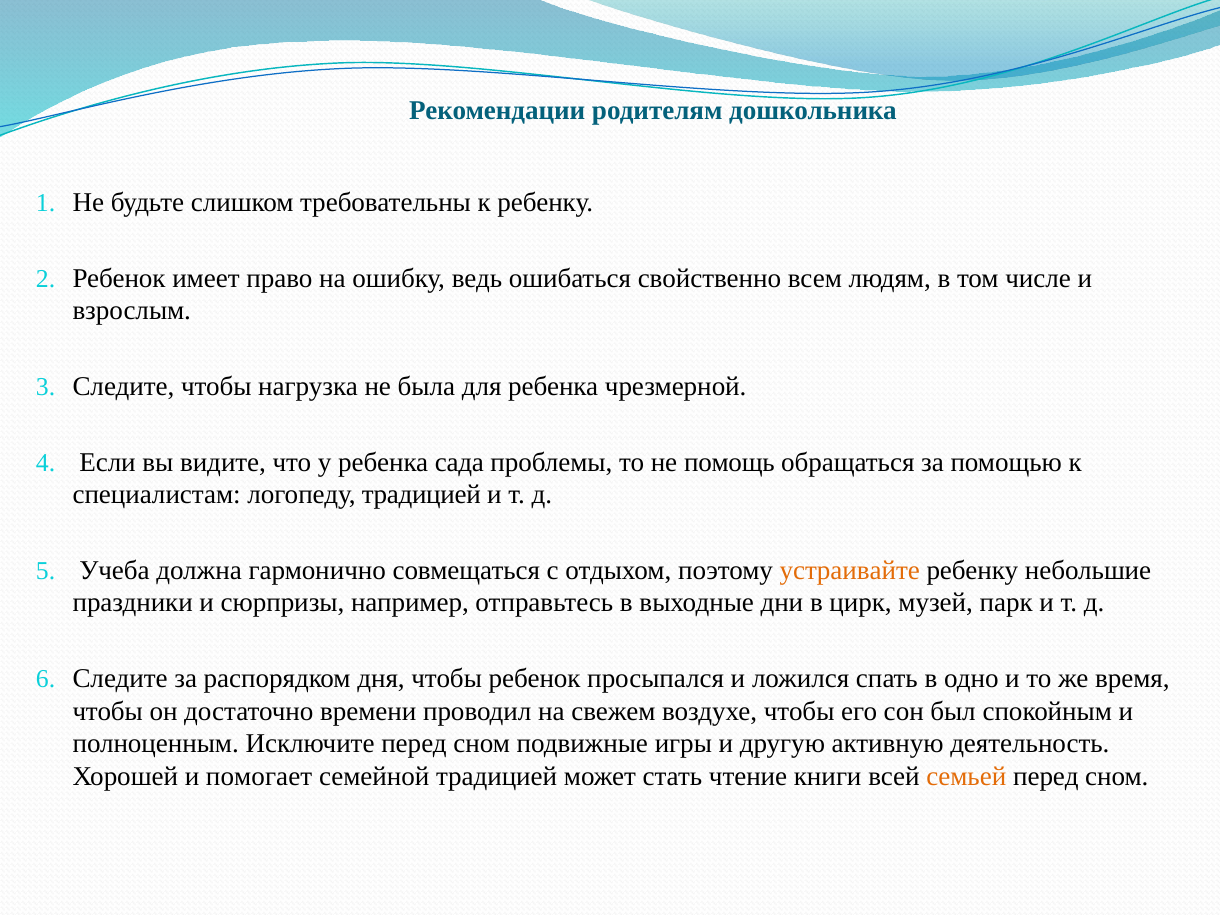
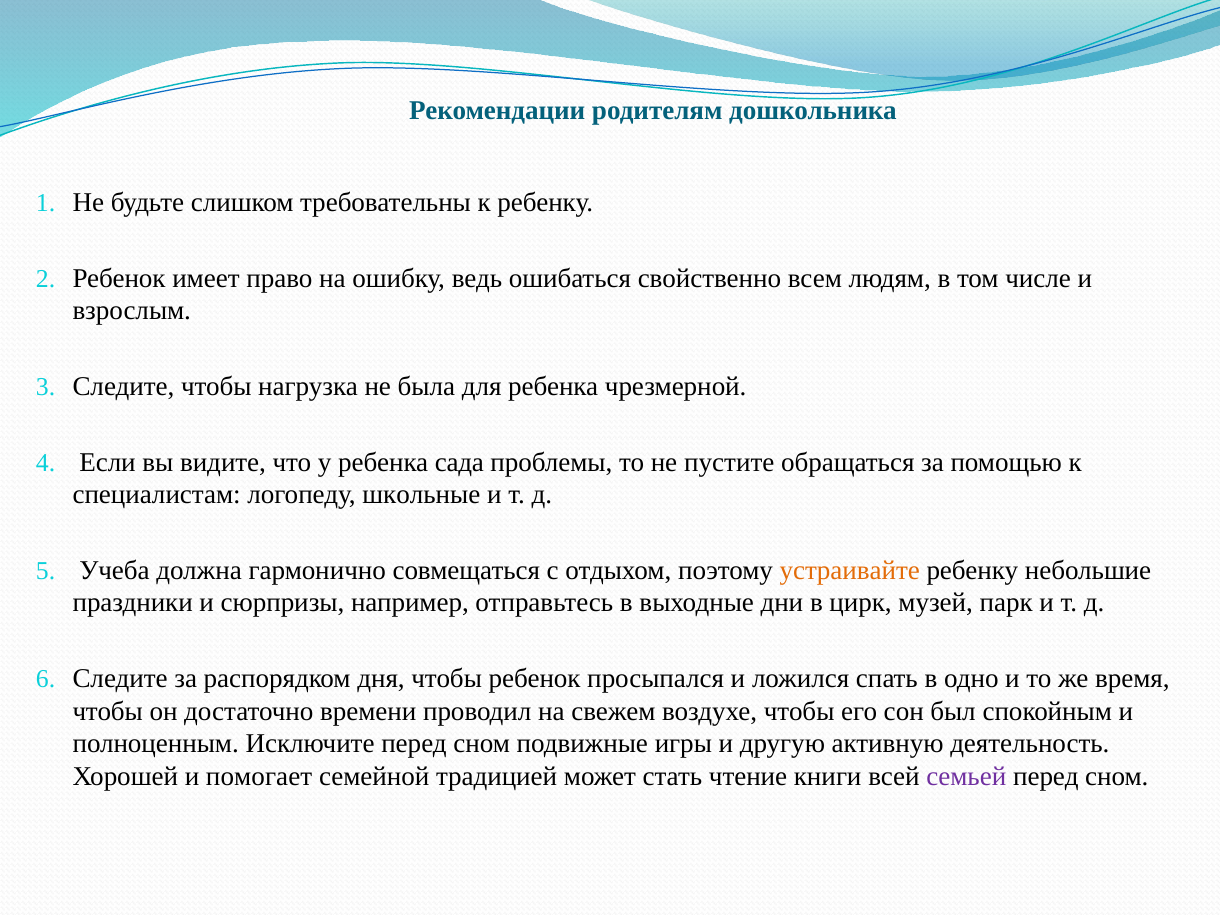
помощь: помощь -> пустите (729, 462)
логопеду традицией: традицией -> школьные (421, 495)
семьей colour: orange -> purple (966, 776)
